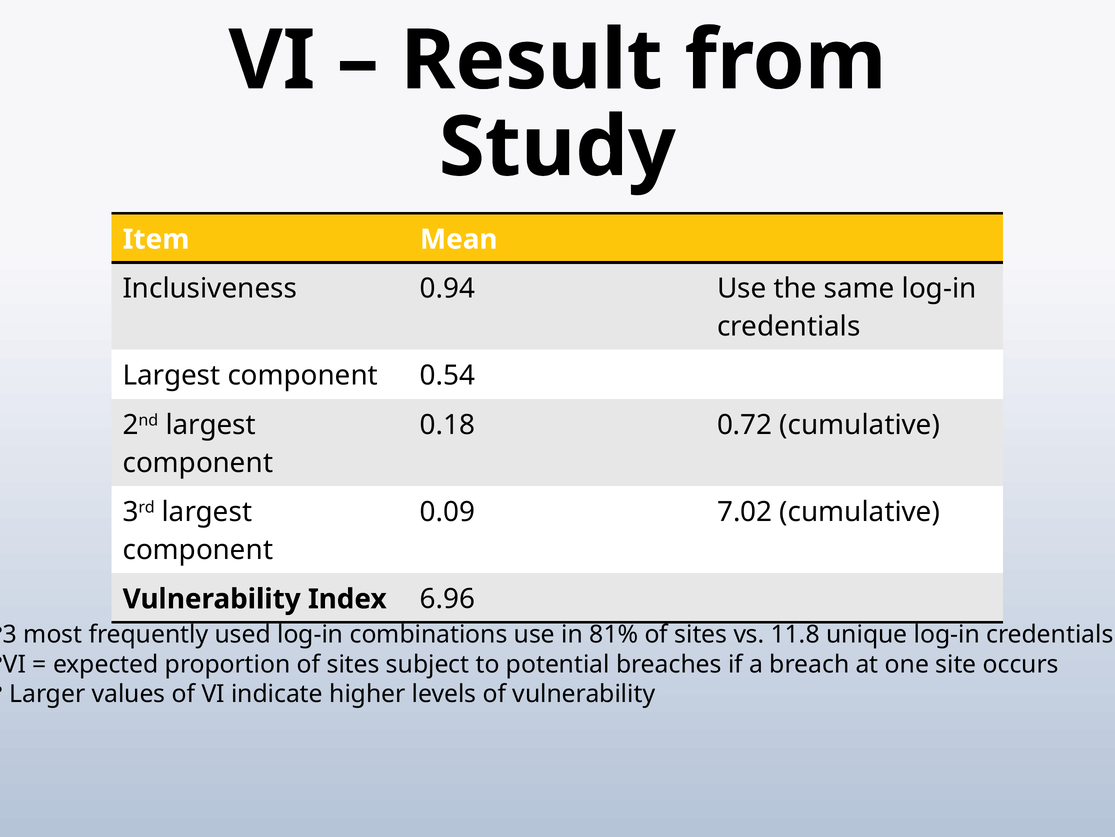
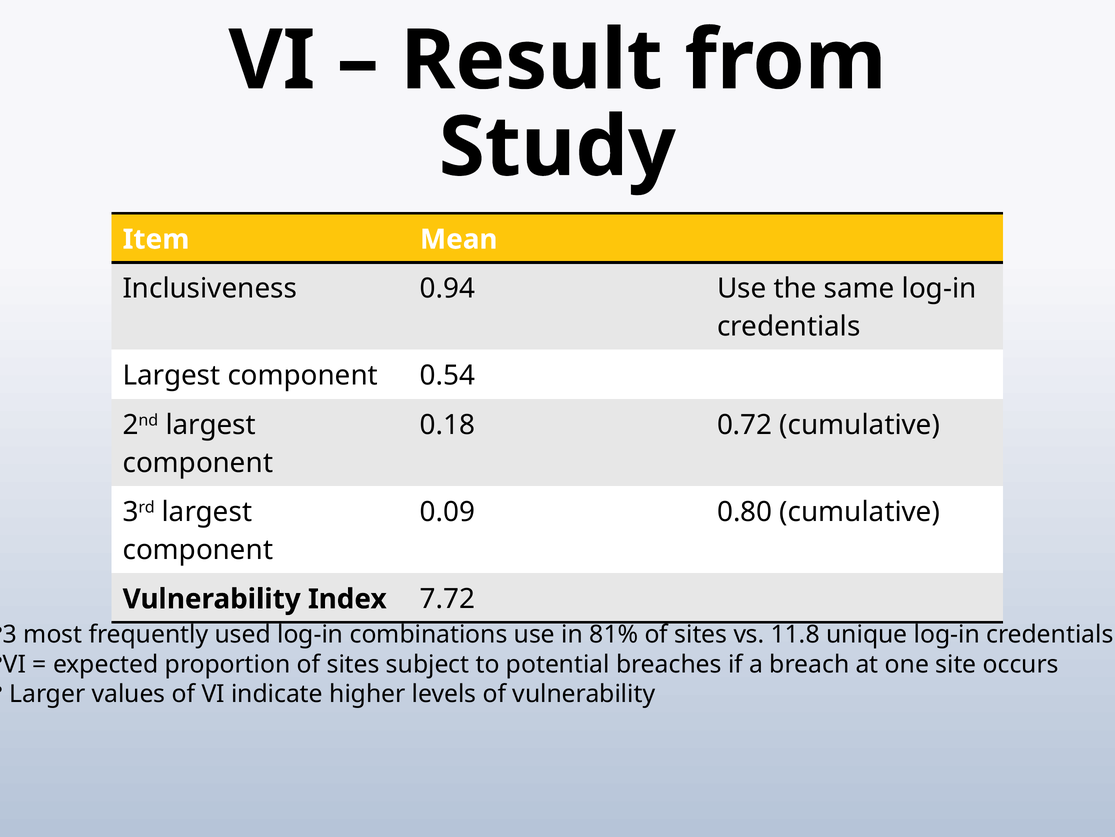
7.02: 7.02 -> 0.80 (745, 512)
6.96: 6.96 -> 7.72 (447, 599)
